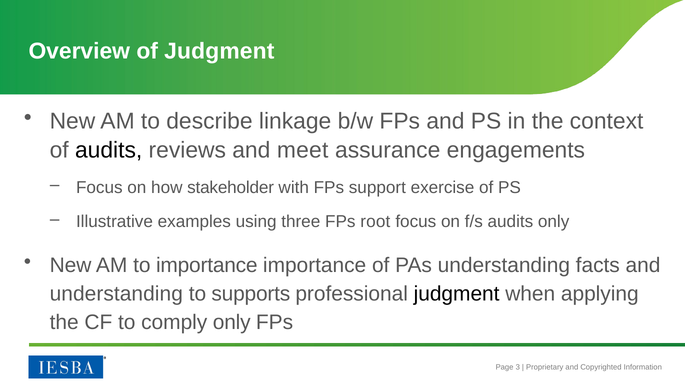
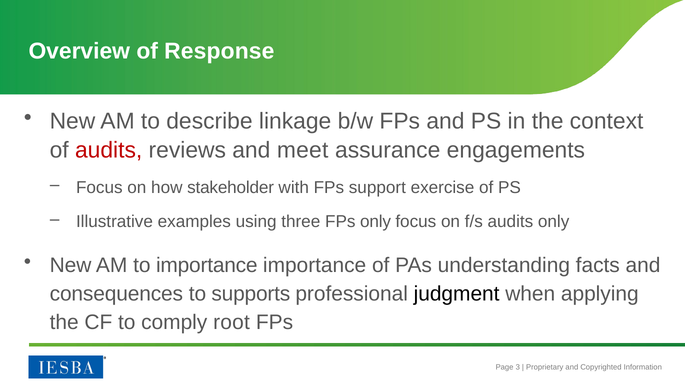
of Judgment: Judgment -> Response (219, 51)
audits colour: black -> red (109, 150)
FPs root: root -> only (375, 221)
understanding: understanding -> consequences (116, 293)
comply only: only -> root (232, 322)
